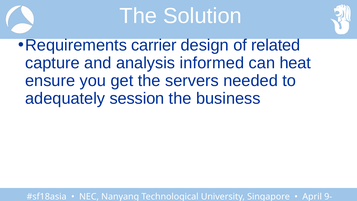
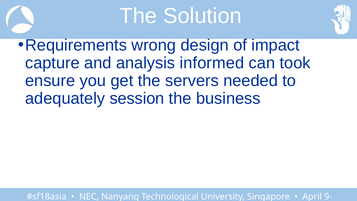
carrier: carrier -> wrong (154, 45)
related: related -> impact (276, 45)
heat: heat -> took (295, 63)
